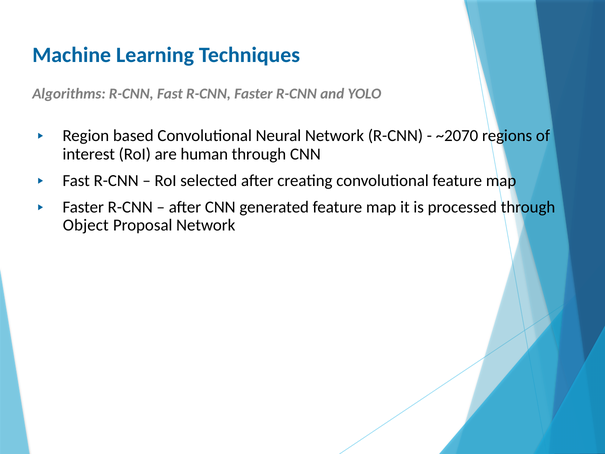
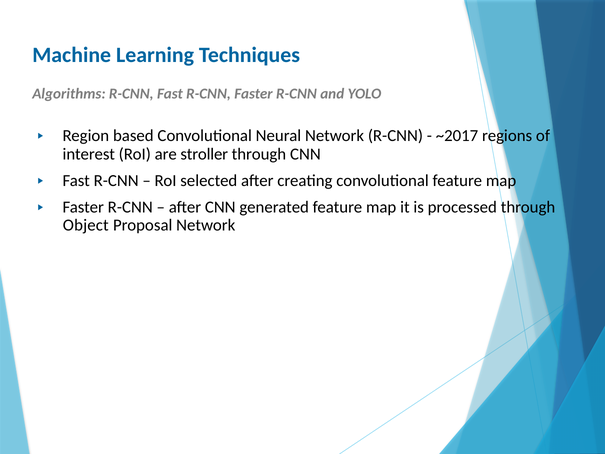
~2070: ~2070 -> ~2017 (457, 136)
human: human -> stroller (204, 154)
